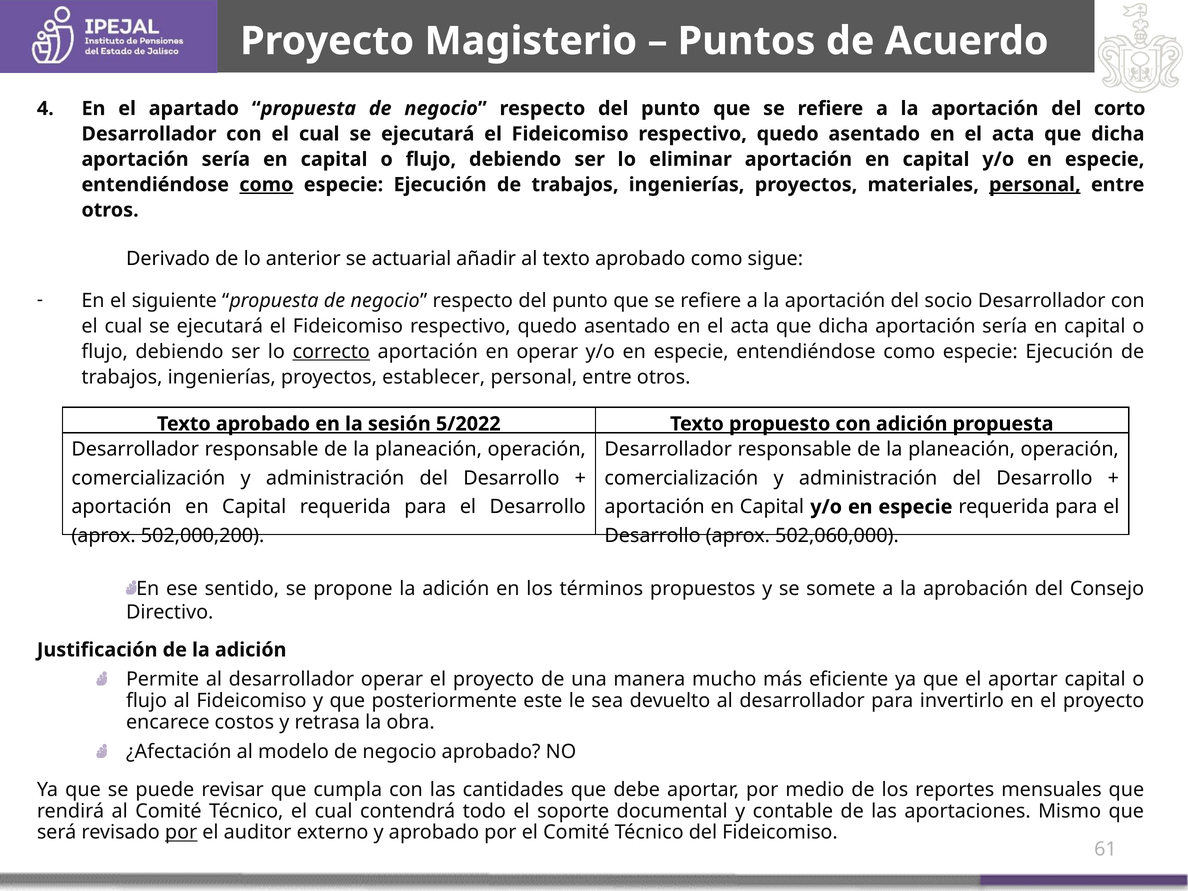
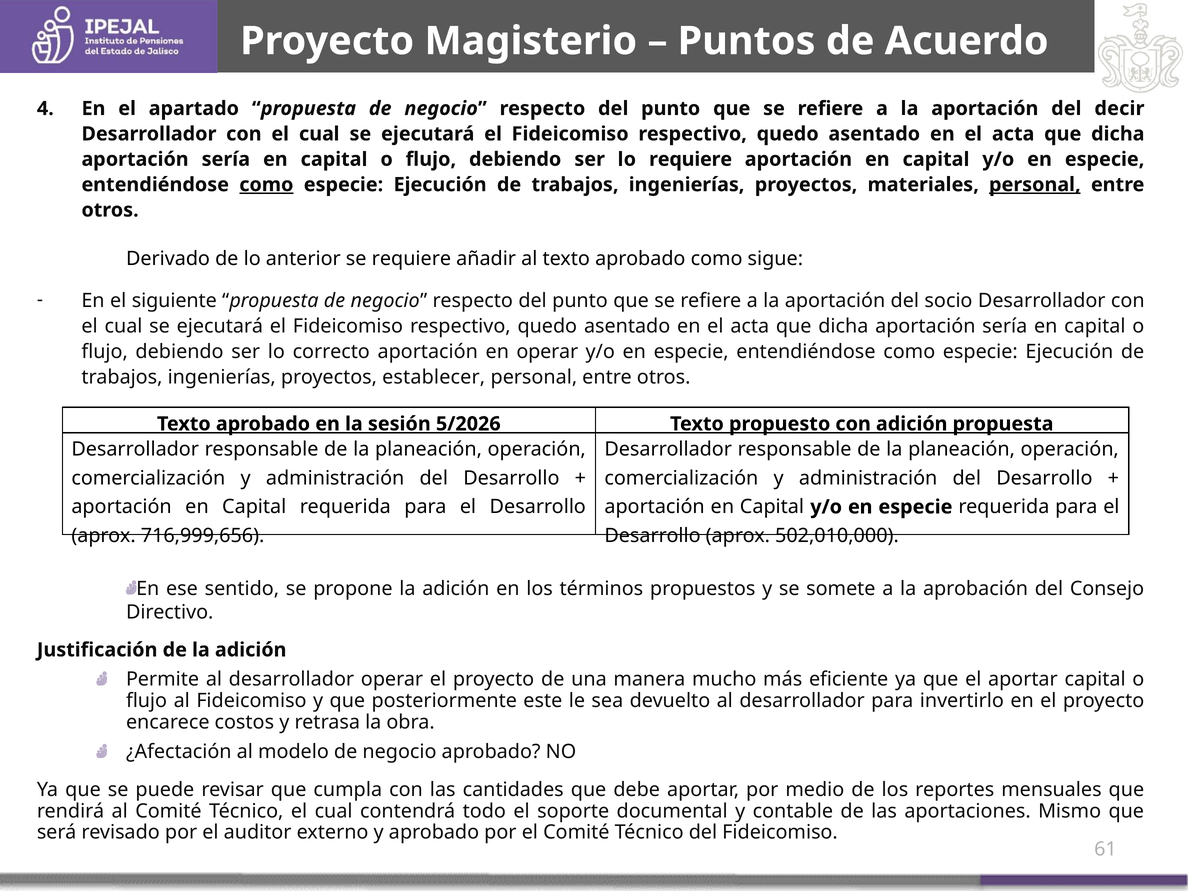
corto: corto -> decir (1119, 108)
lo eliminar: eliminar -> requiere (691, 159)
se actuarial: actuarial -> requiere (411, 259)
correcto underline: present -> none (331, 352)
5/2022: 5/2022 -> 5/2026 (468, 424)
502,000,200: 502,000,200 -> 716,999,656 (203, 536)
502,060,000: 502,060,000 -> 502,010,000 (837, 536)
por underline: present -> none (181, 832)
